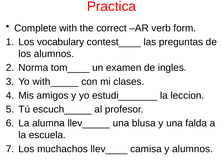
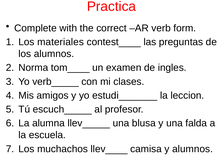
vocabulary: vocabulary -> materiales (61, 42)
with_____: with_____ -> verb_____ (56, 82)
